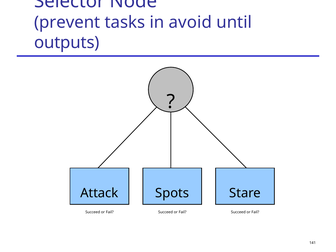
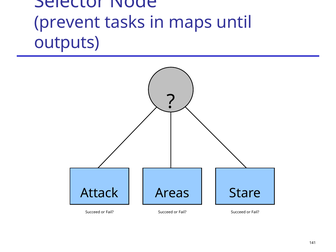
avoid: avoid -> maps (190, 22)
Spots: Spots -> Areas (172, 193)
